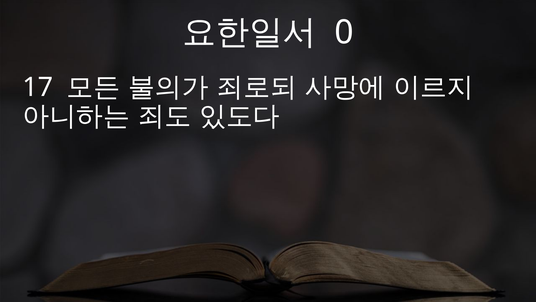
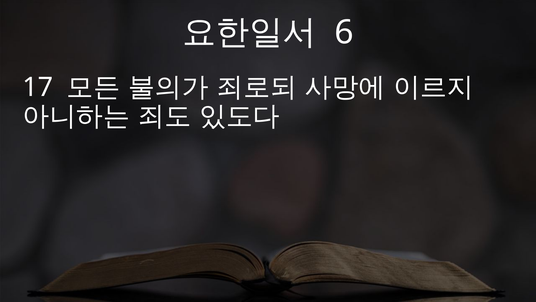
0: 0 -> 6 (344, 32)
